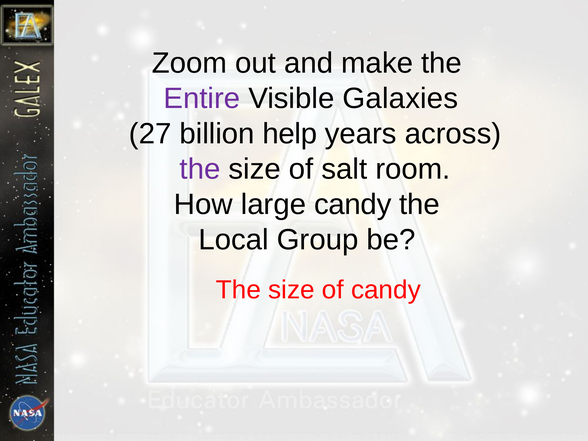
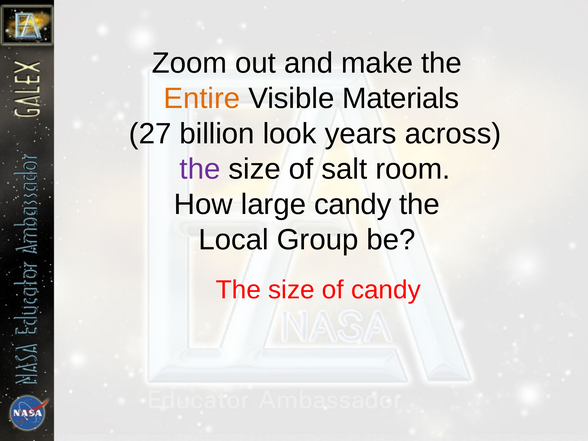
Entire colour: purple -> orange (202, 99)
Galaxies: Galaxies -> Materials (401, 99)
help: help -> look (290, 134)
